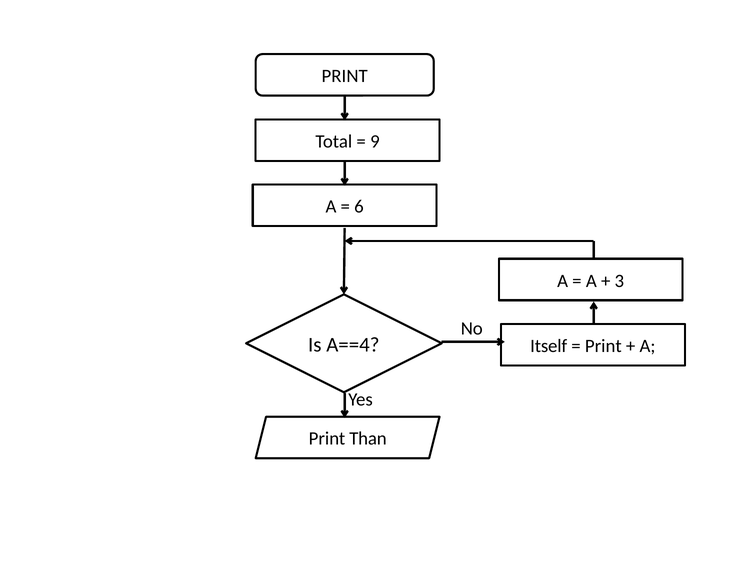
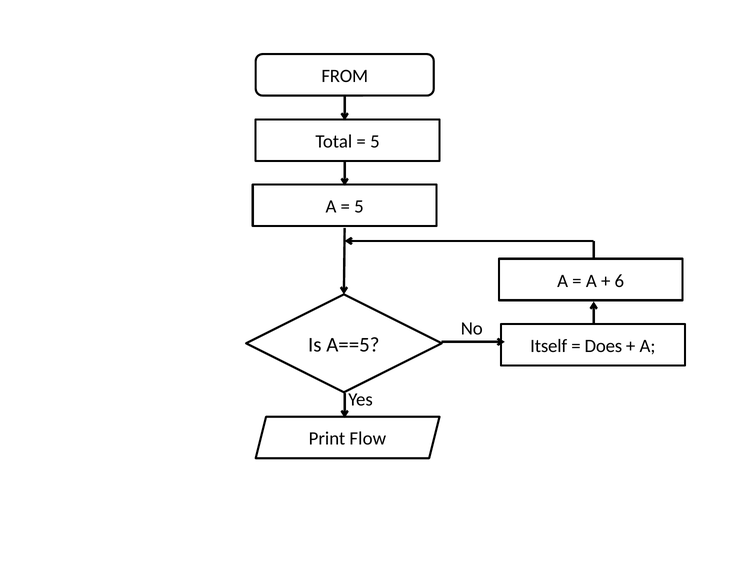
PRINT: PRINT -> FROM (345, 76)
9: 9 -> 5 (375, 141)
6: 6 -> 5 (359, 207)
3: 3 -> 6 (619, 281)
A==4: A==4 -> A==5 (353, 345)
Print: Print -> Does (603, 346)
Than: Than -> Flow (368, 439)
